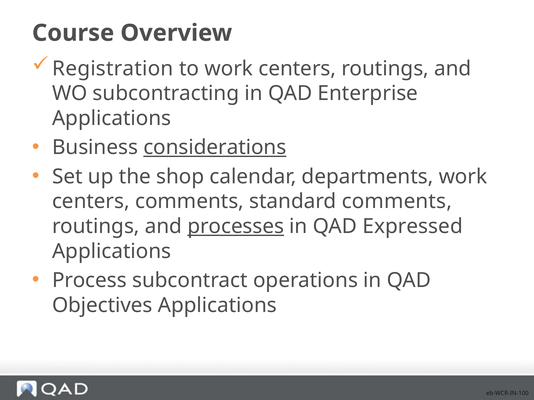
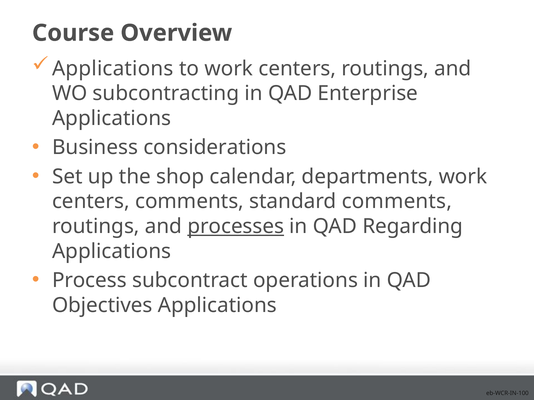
Registration: Registration -> Applications (113, 69)
considerations underline: present -> none (215, 148)
Expressed: Expressed -> Regarding (413, 227)
